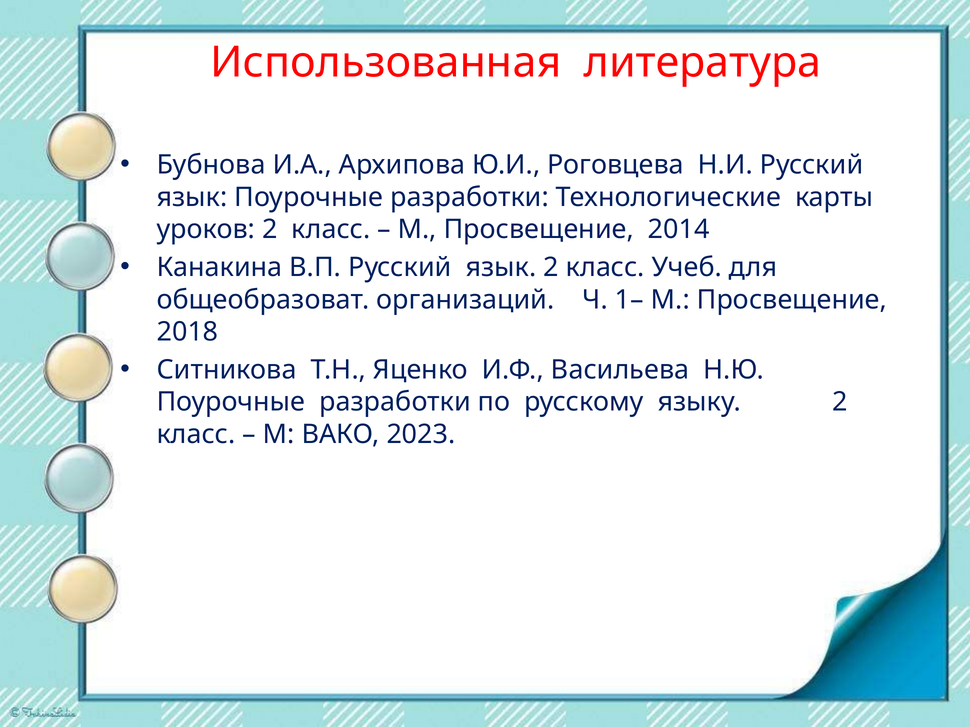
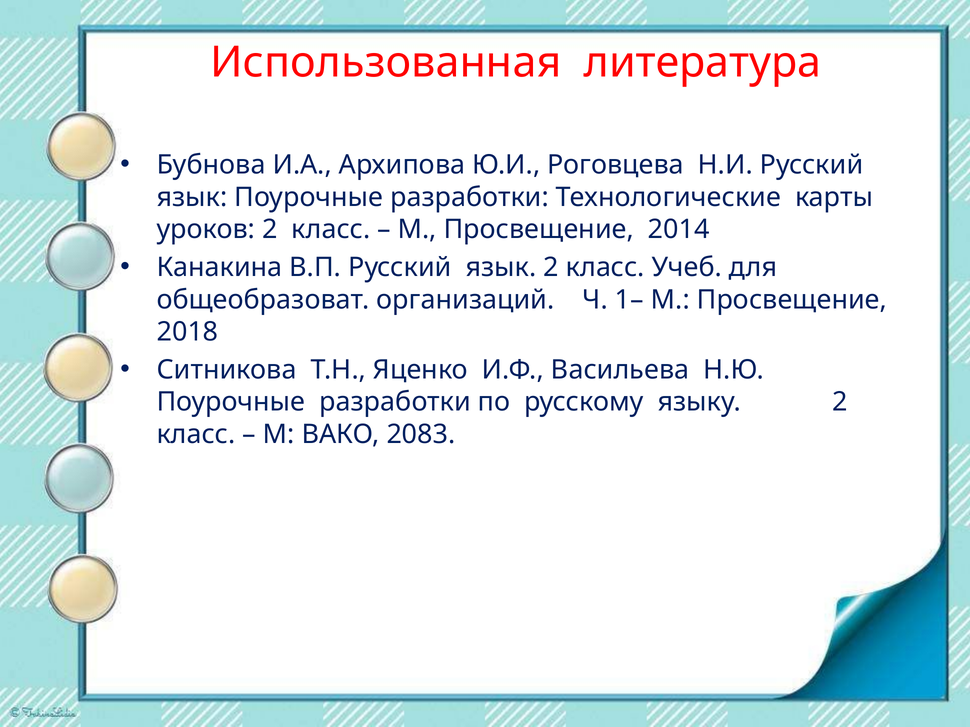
2023: 2023 -> 2083 (421, 435)
